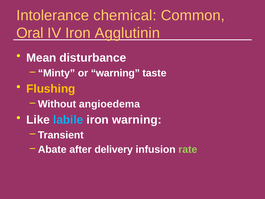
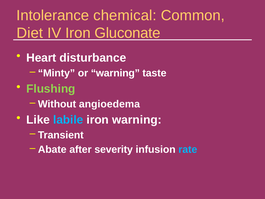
Oral: Oral -> Diet (30, 33)
Agglutinin: Agglutinin -> Gluconate (128, 33)
Mean: Mean -> Heart (41, 58)
Flushing colour: yellow -> light green (51, 89)
delivery: delivery -> severity (114, 149)
rate colour: light green -> light blue (188, 149)
